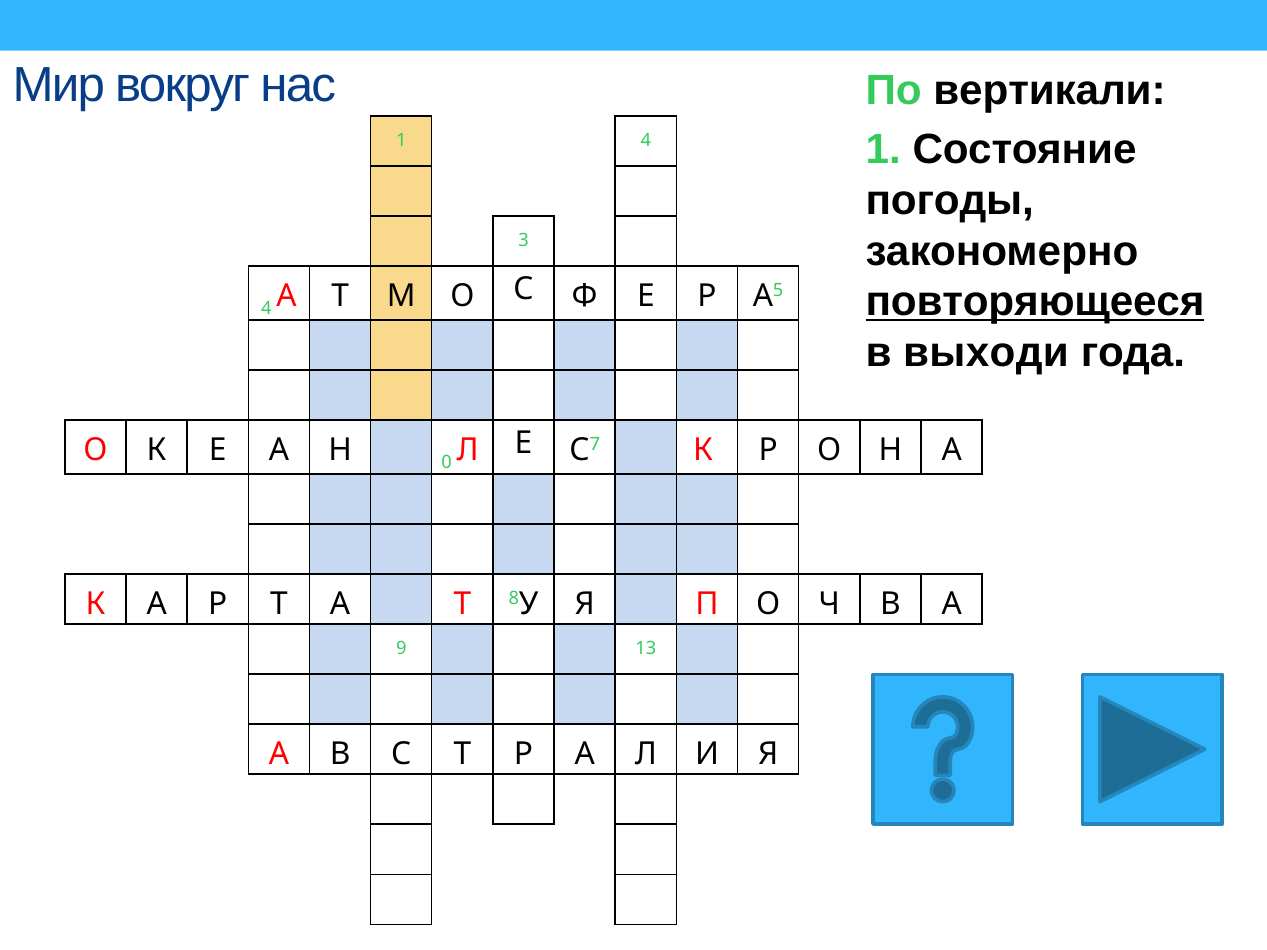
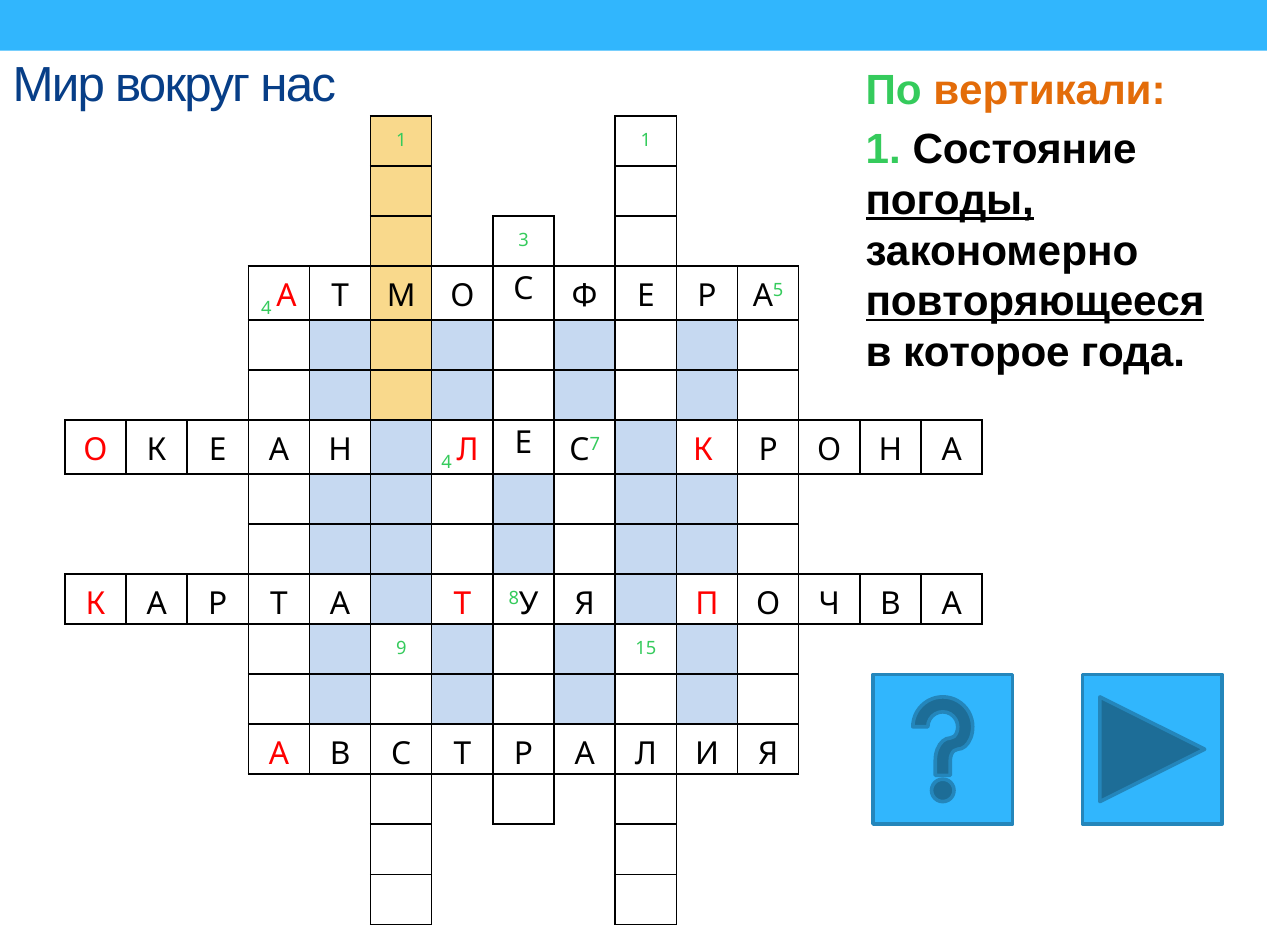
вертикали colour: black -> orange (1050, 91)
1 4: 4 -> 1 (646, 141)
погоды underline: none -> present (950, 200)
выходи: выходи -> которое (986, 353)
Н 0: 0 -> 4 (447, 463)
13: 13 -> 15 (646, 649)
